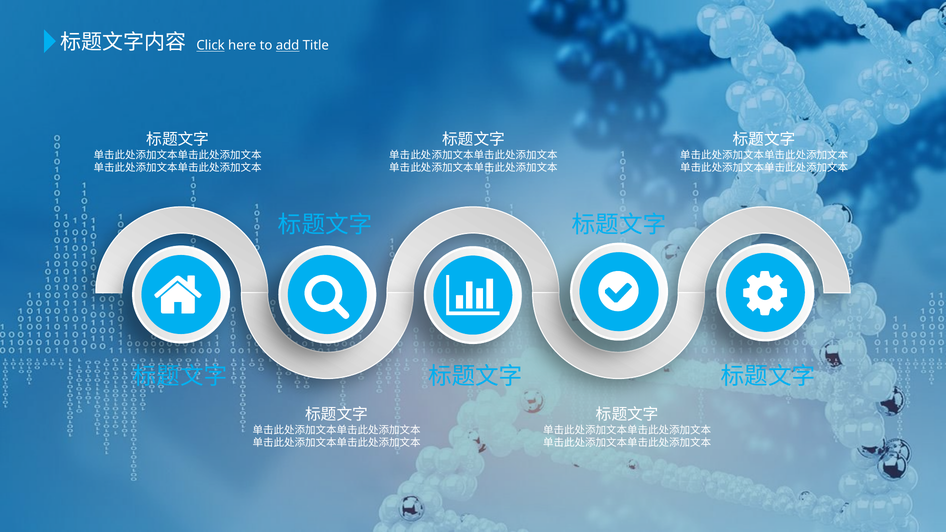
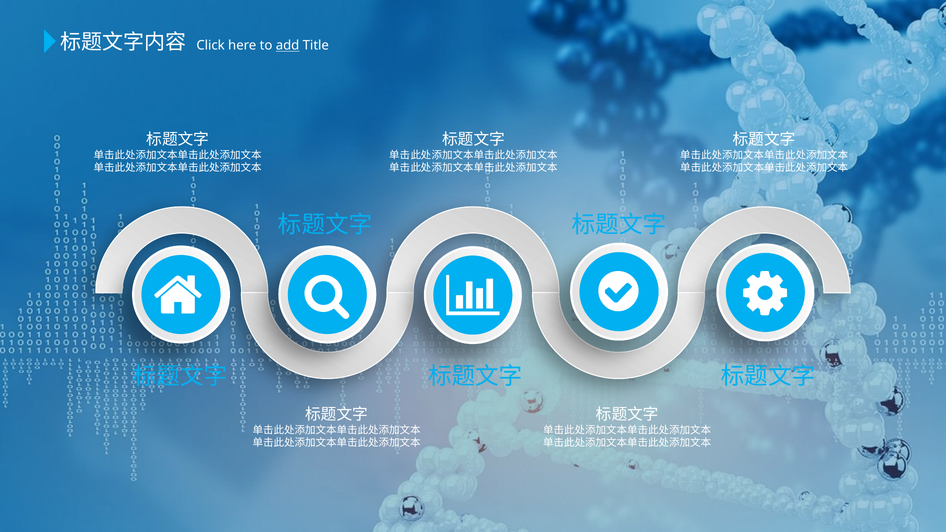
Click underline: present -> none (211, 46)
